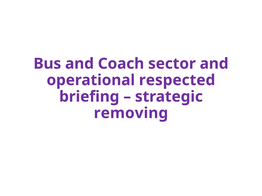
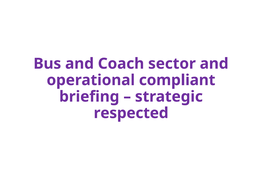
respected: respected -> compliant (177, 80)
removing: removing -> respected (131, 113)
